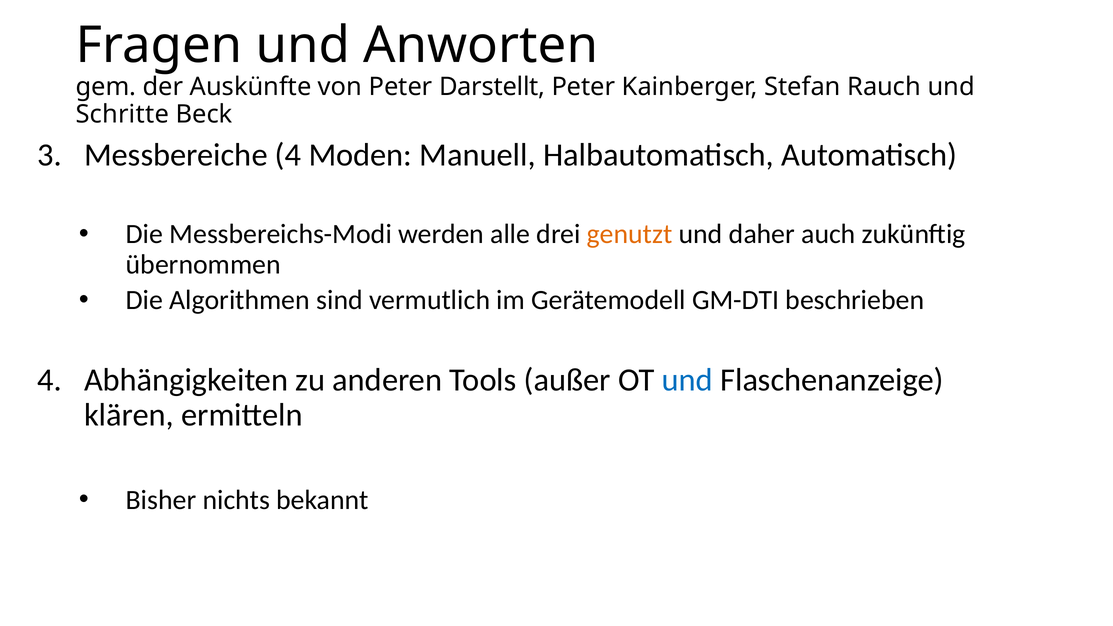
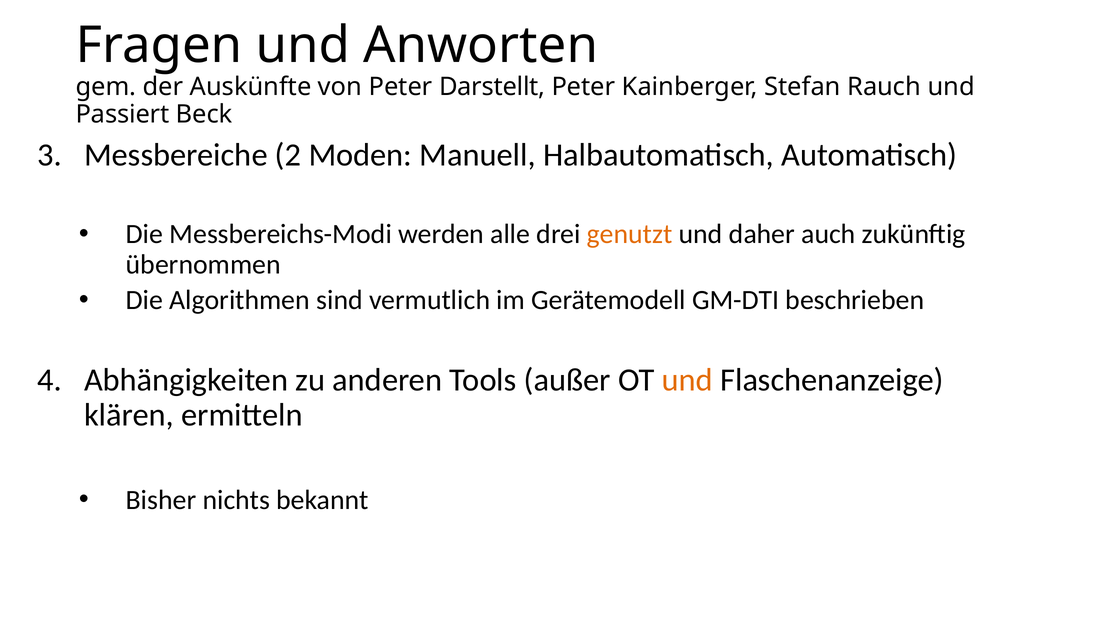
Schritte: Schritte -> Passiert (122, 114)
Messbereiche 4: 4 -> 2 (288, 155)
und colour: blue -> orange (687, 380)
